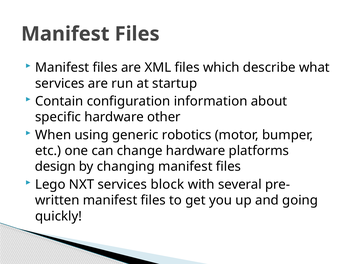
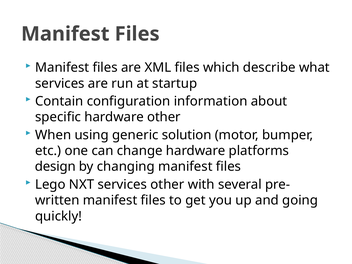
robotics: robotics -> solution (187, 135)
services block: block -> other (167, 184)
